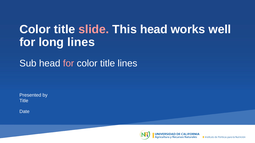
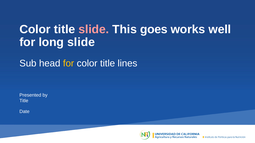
This head: head -> goes (154, 29)
long lines: lines -> slide (81, 42)
for colour: pink -> yellow (69, 64)
